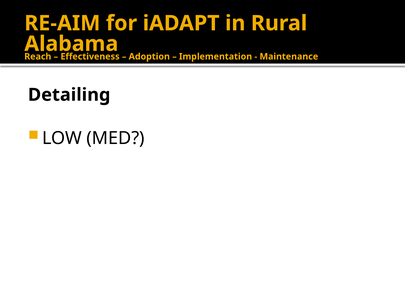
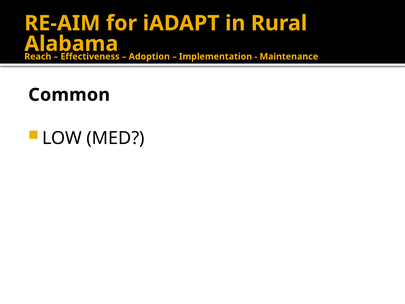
Detailing: Detailing -> Common (69, 95)
